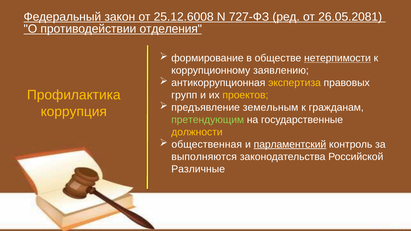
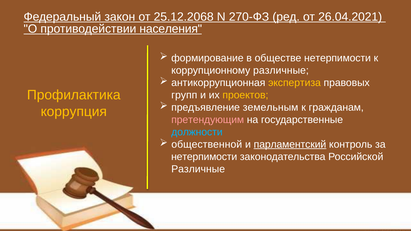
25.12.6008: 25.12.6008 -> 25.12.2068 (184, 17)
727-ФЗ: 727-ФЗ -> 270-ФЗ (249, 17)
26.05.2081: 26.05.2081 -> 26.04.2021 (350, 17)
отделения: отделения -> населения (171, 29)
нетерпимости underline: present -> none (337, 58)
коррупционному заявлению: заявлению -> различные (281, 70)
претендующим colour: light green -> pink (208, 120)
должности colour: yellow -> light blue (197, 132)
общественная: общественная -> общественной (207, 144)
выполняются: выполняются -> нетерпимости (204, 157)
